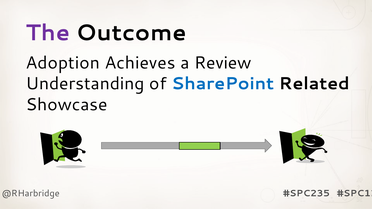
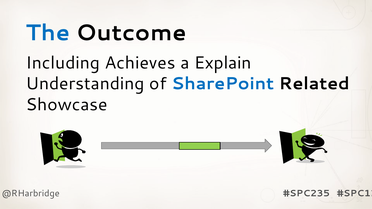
The colour: purple -> blue (48, 33)
Adoption: Adoption -> Including (63, 63)
Review: Review -> Explain (223, 63)
